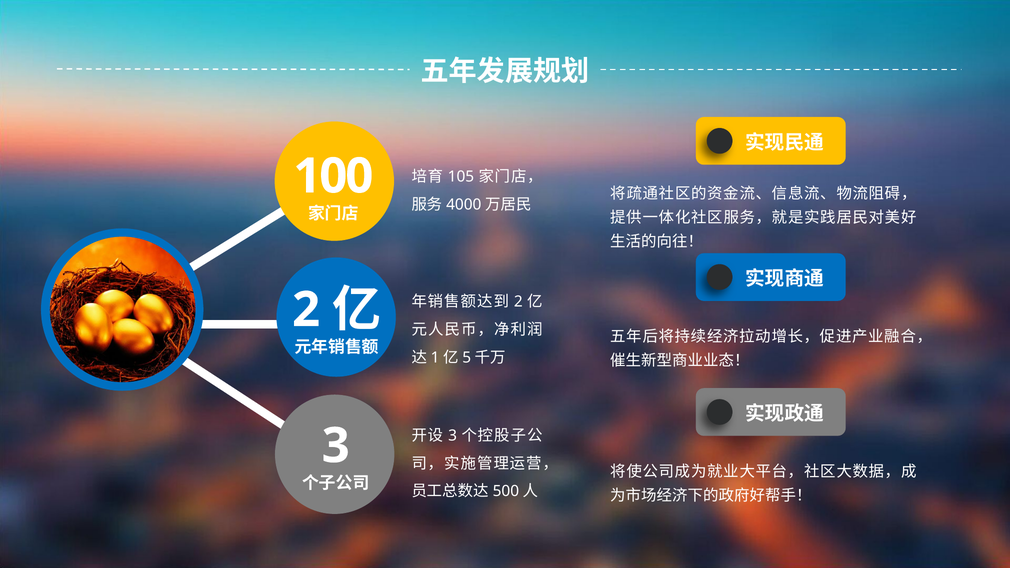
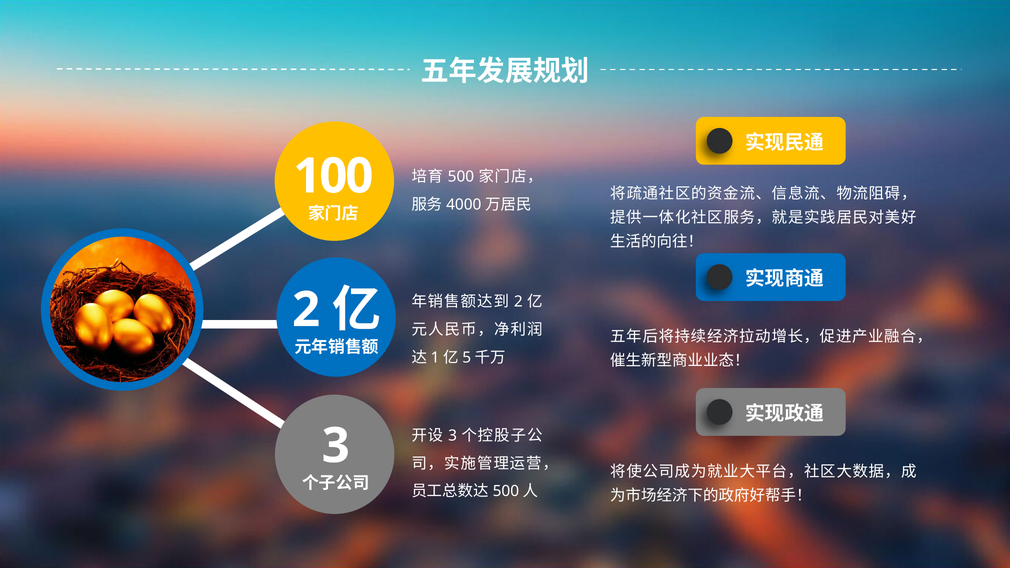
105: 105 -> 500 (461, 177)
